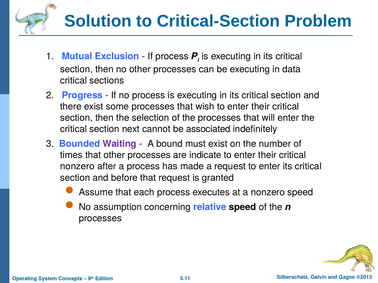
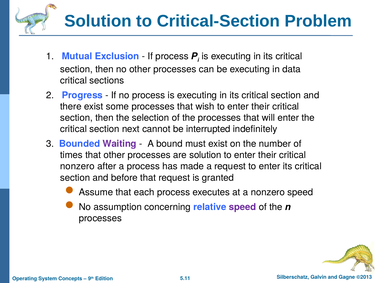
associated: associated -> interrupted (208, 129)
are indicate: indicate -> solution (205, 155)
speed colour: black -> purple (243, 207)
